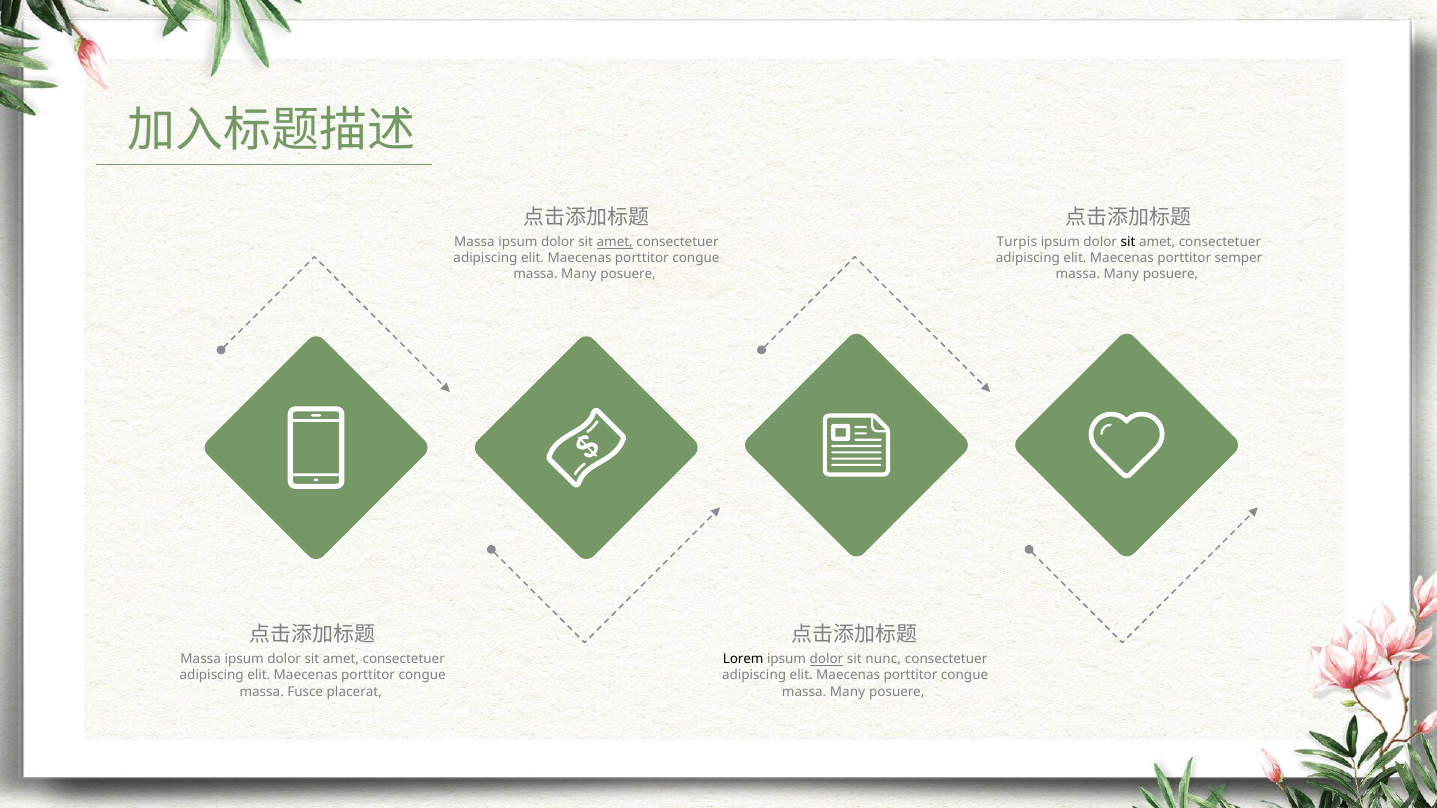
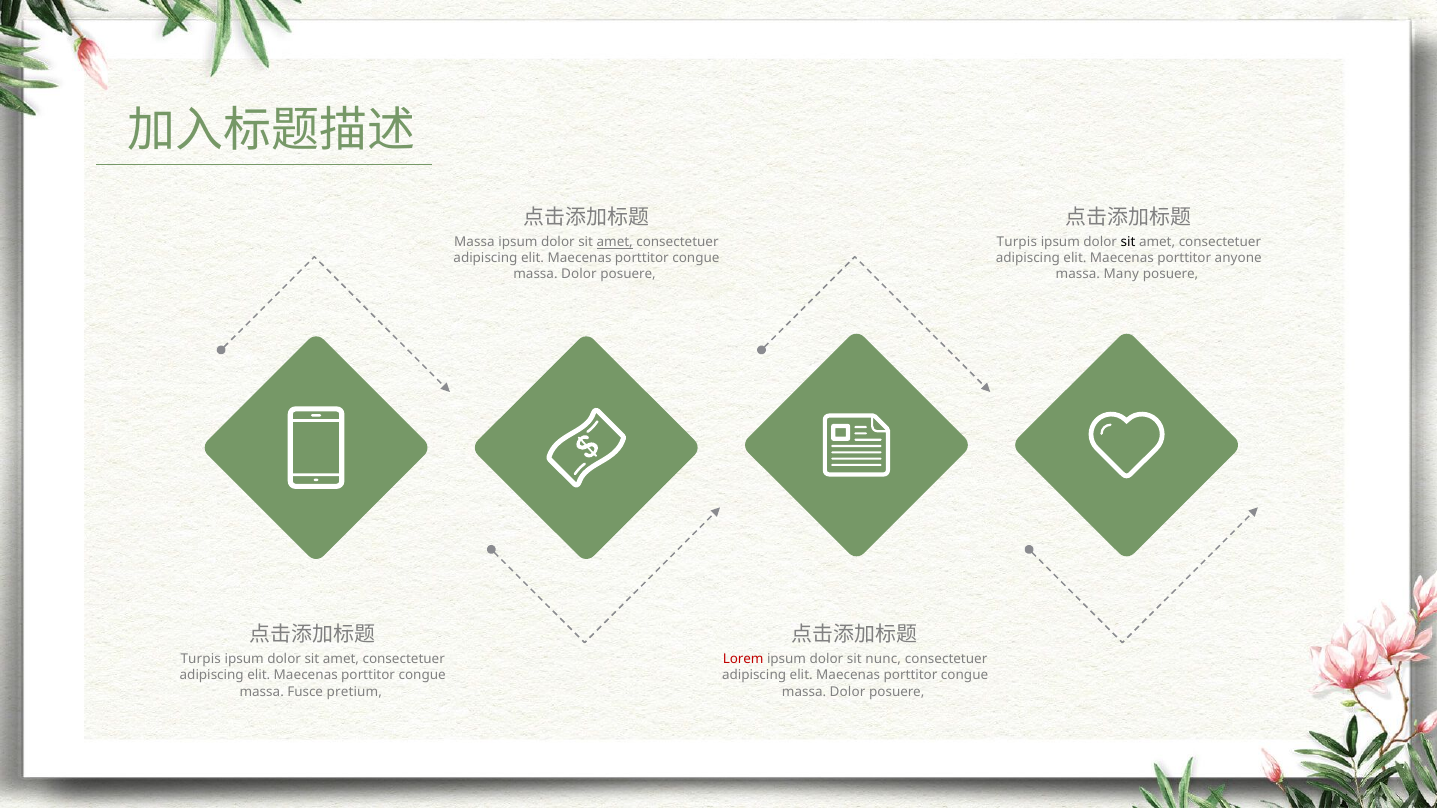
semper: semper -> anyone (1238, 259)
Many: Many -> Dolor (579, 275)
Massa: Massa -> Turpis (201, 660)
Lorem colour: black -> red (743, 660)
dolor underline: present -> none (826, 660)
placerat: placerat -> pretium (354, 692)
Many: Many -> Dolor (848, 692)
